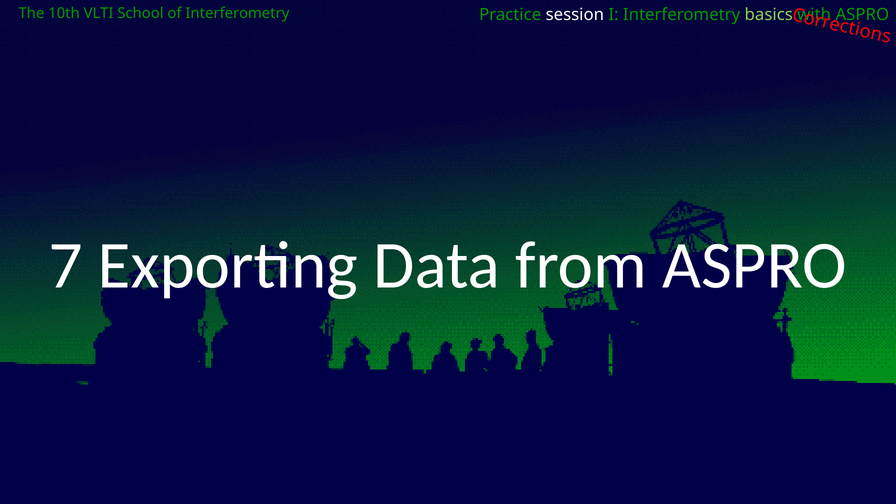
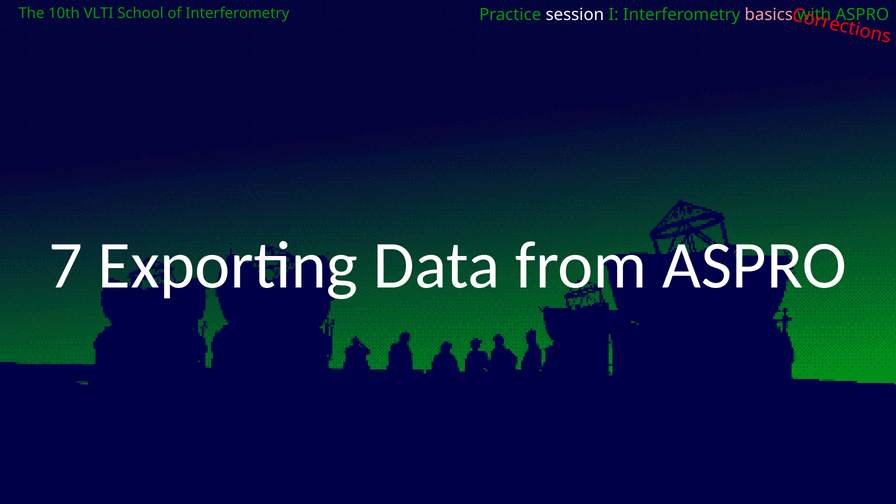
basics colour: light green -> pink (769, 15)
